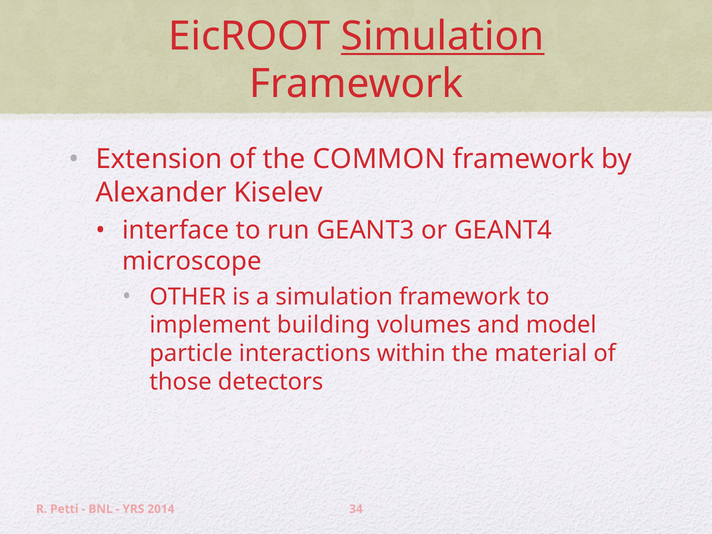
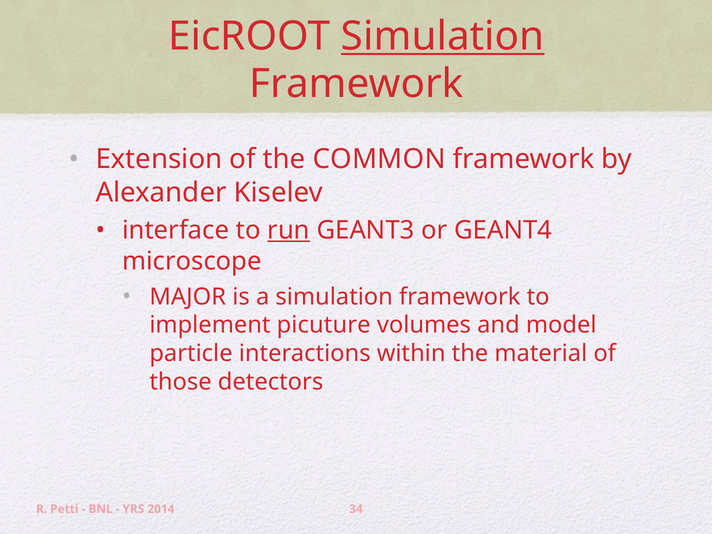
run underline: none -> present (289, 230)
OTHER: OTHER -> MAJOR (188, 297)
building: building -> picuture (324, 325)
